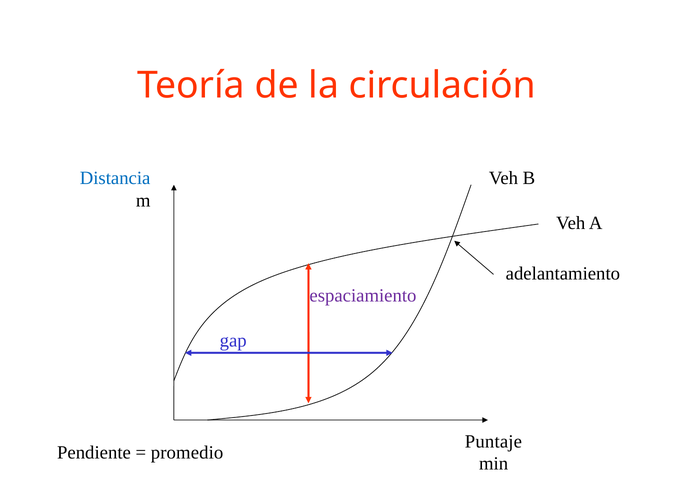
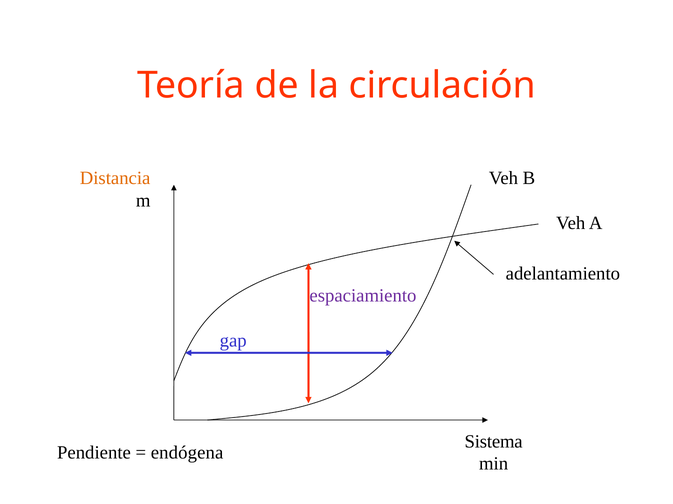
Distancia colour: blue -> orange (115, 178)
Puntaje: Puntaje -> Sistema (494, 442)
promedio: promedio -> endógena (187, 453)
